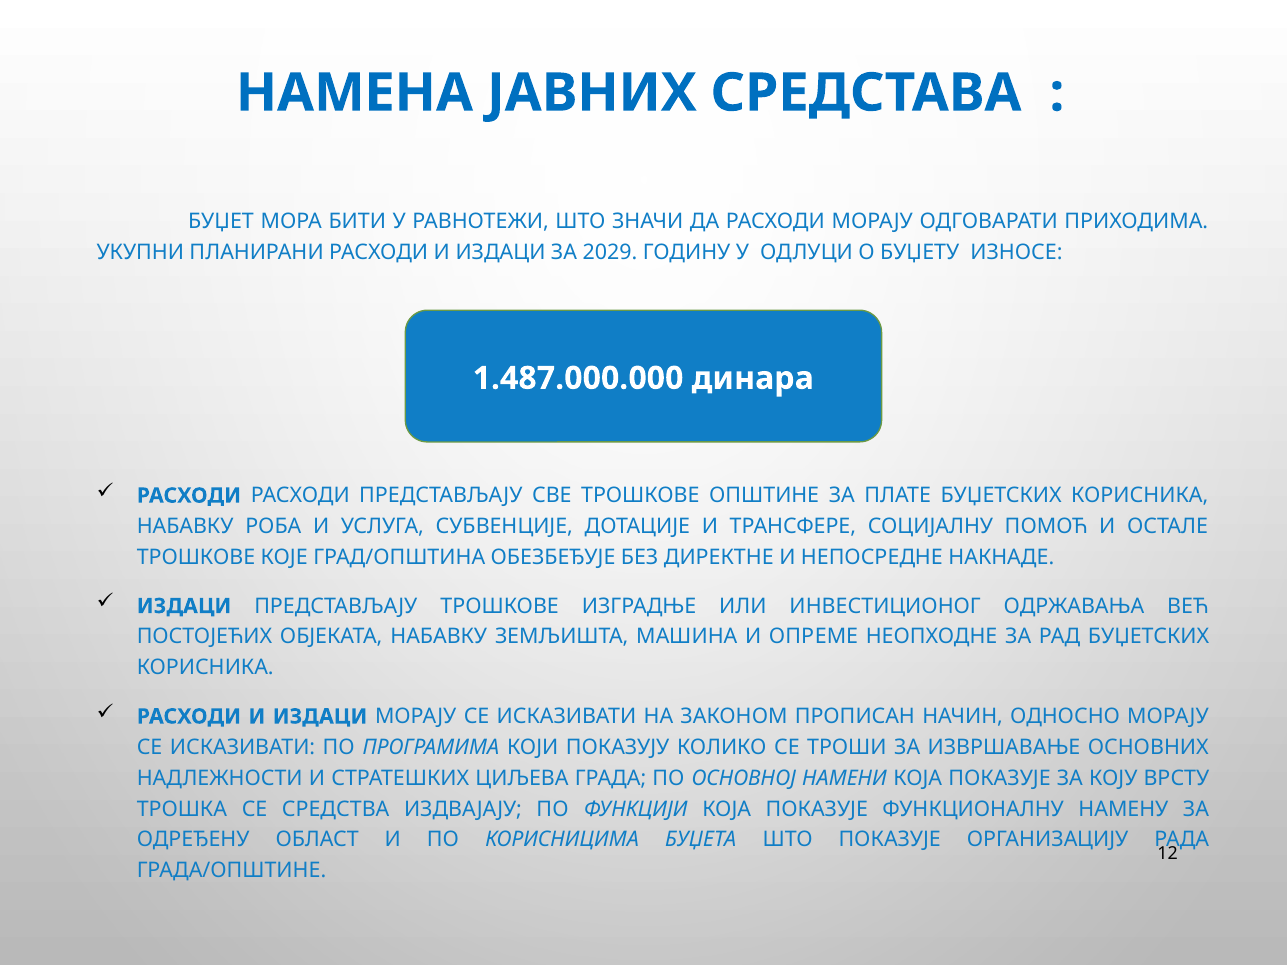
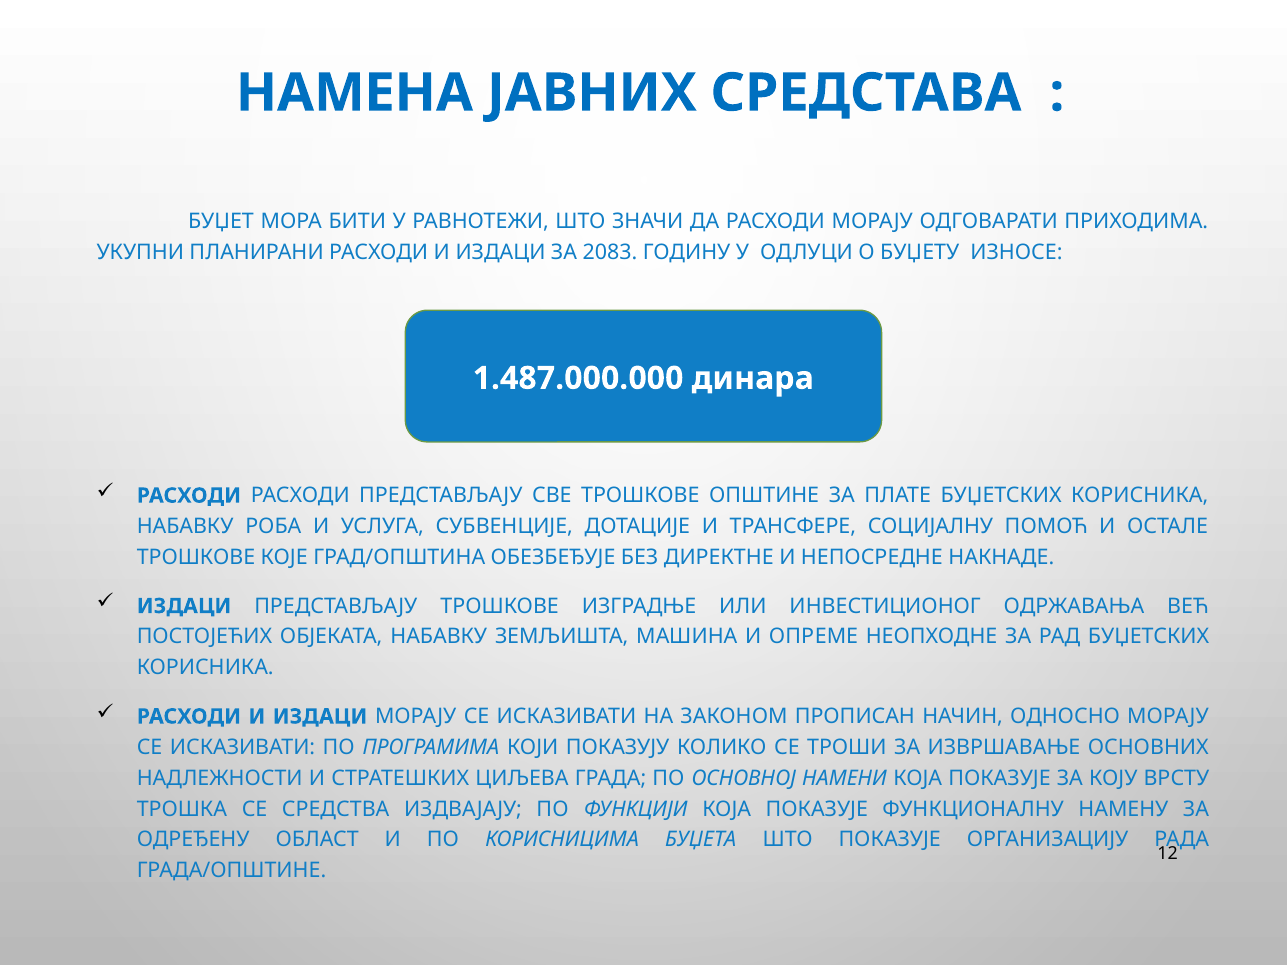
2029: 2029 -> 2083 (610, 252)
